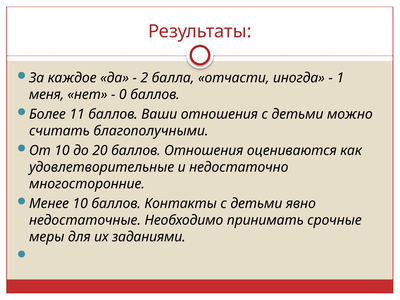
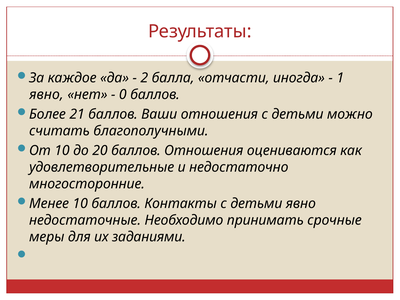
меня: меня -> явно (46, 95)
11: 11 -> 21 (77, 114)
